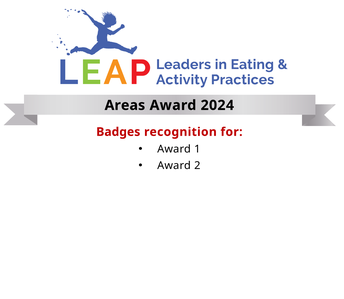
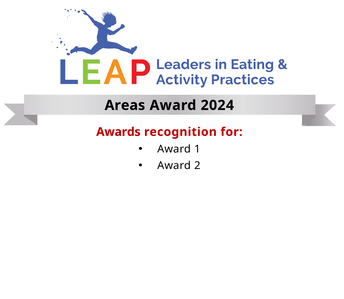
Badges: Badges -> Awards (118, 132)
